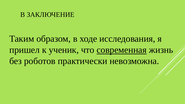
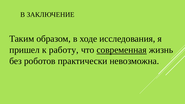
ученик: ученик -> работу (64, 50)
